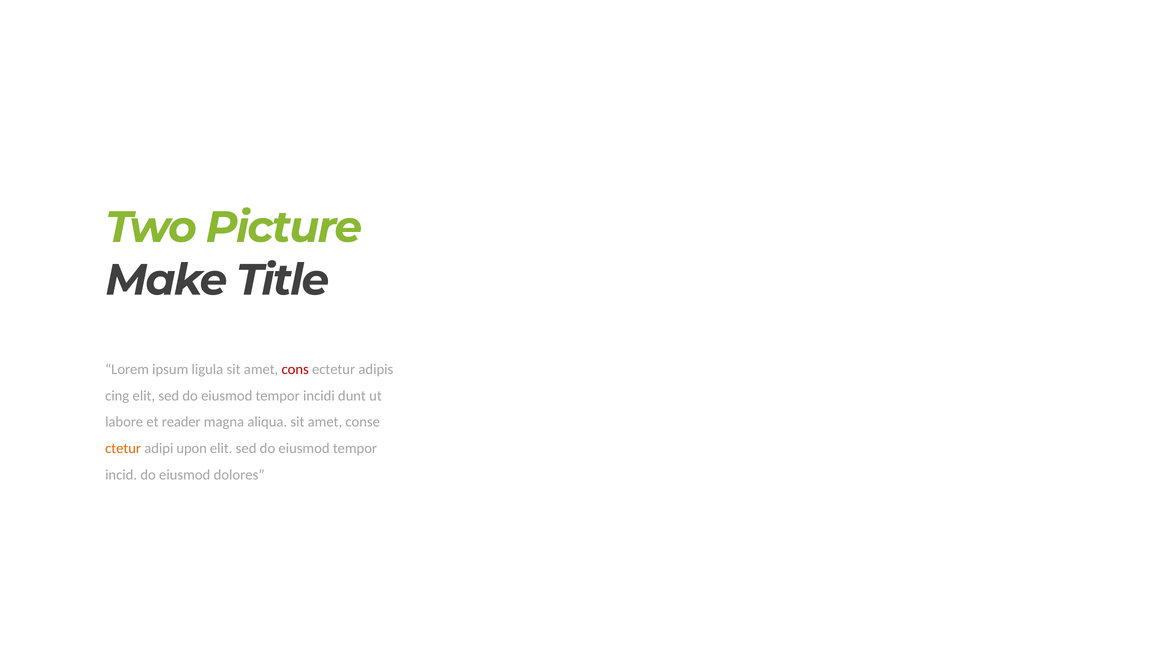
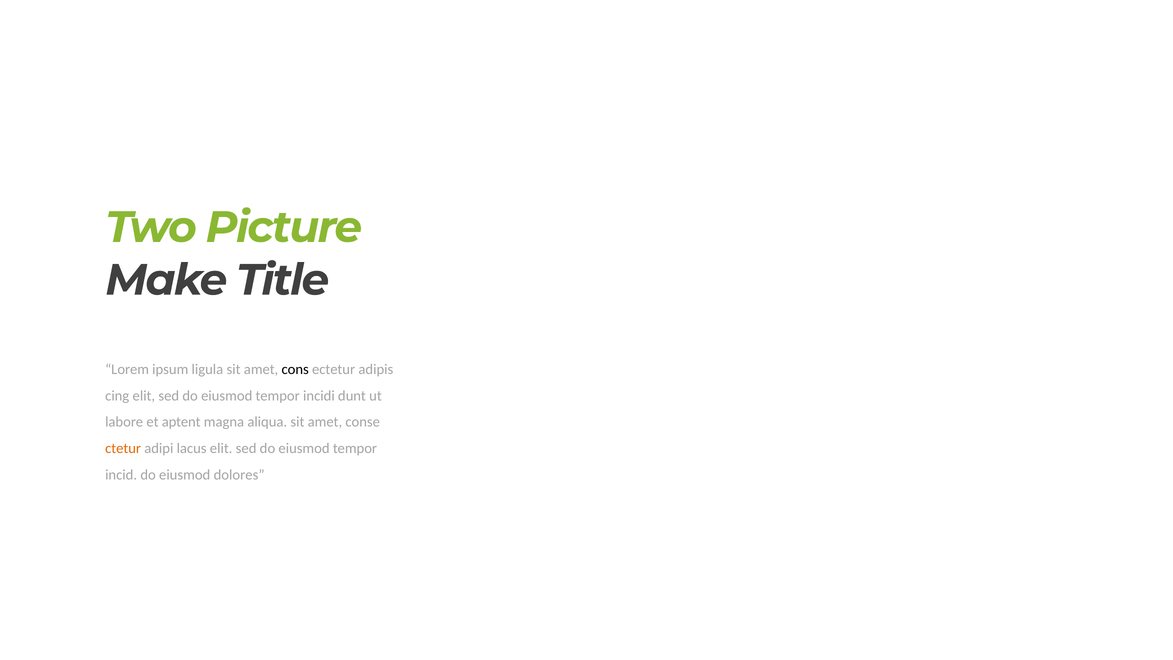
cons colour: red -> black (295, 369)
reader: reader -> aptent (181, 422)
upon: upon -> lacus (192, 448)
